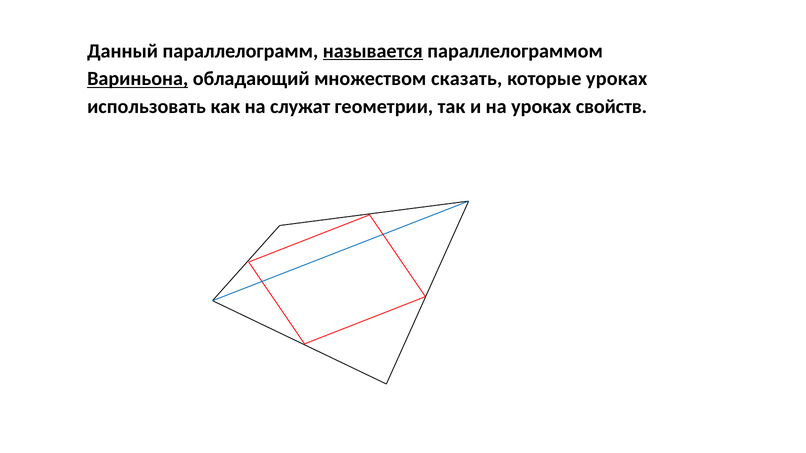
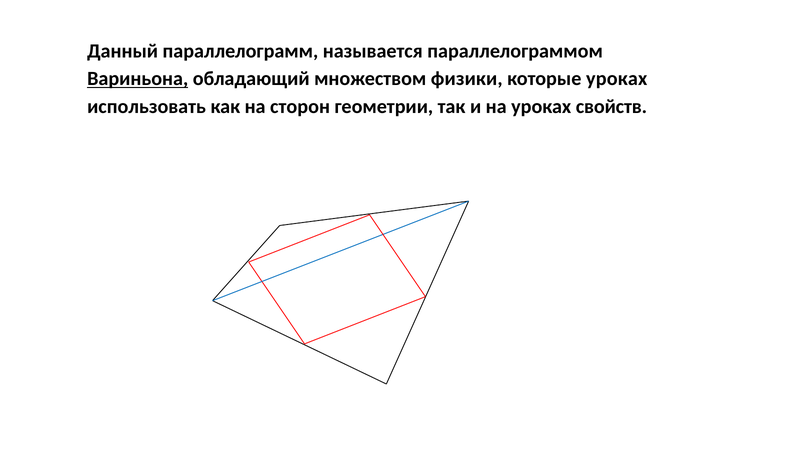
называется underline: present -> none (373, 51)
сказать: сказать -> физики (467, 79)
служат: служат -> сторон (300, 107)
